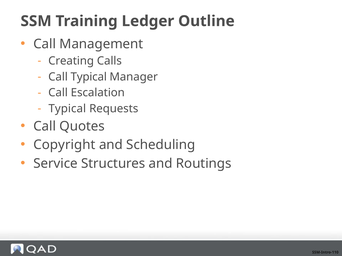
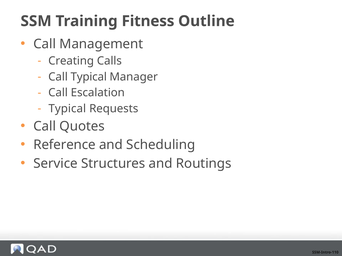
Ledger: Ledger -> Fitness (148, 21)
Copyright: Copyright -> Reference (64, 145)
